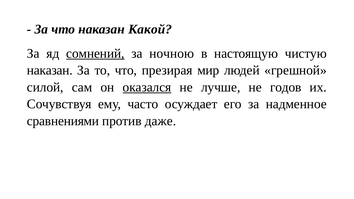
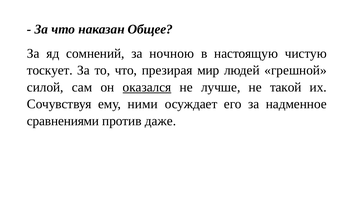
Какой: Какой -> Общее (150, 29)
сомнений underline: present -> none (95, 53)
наказан: наказан -> тоскует (50, 70)
годов: годов -> такой (286, 87)
часто: часто -> ними (143, 104)
